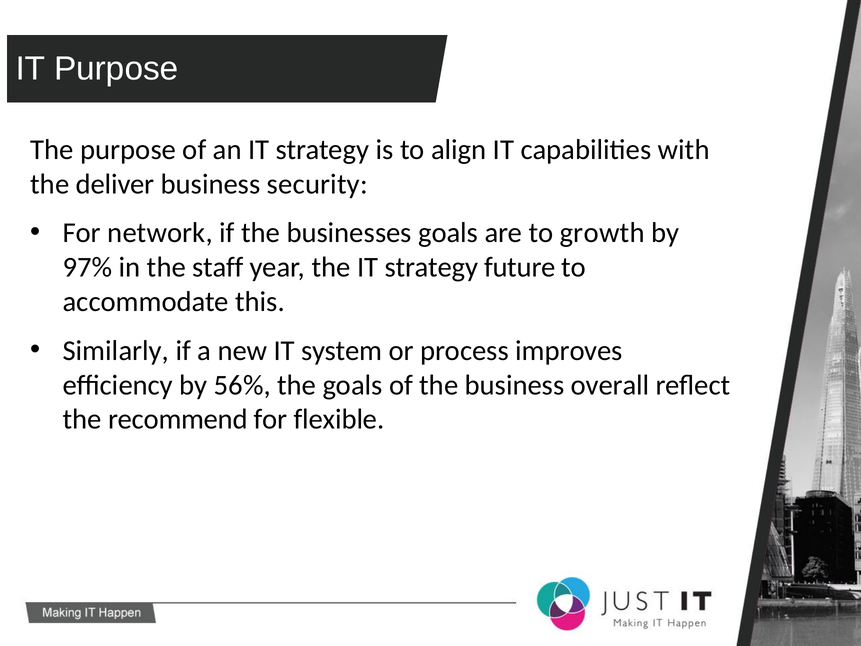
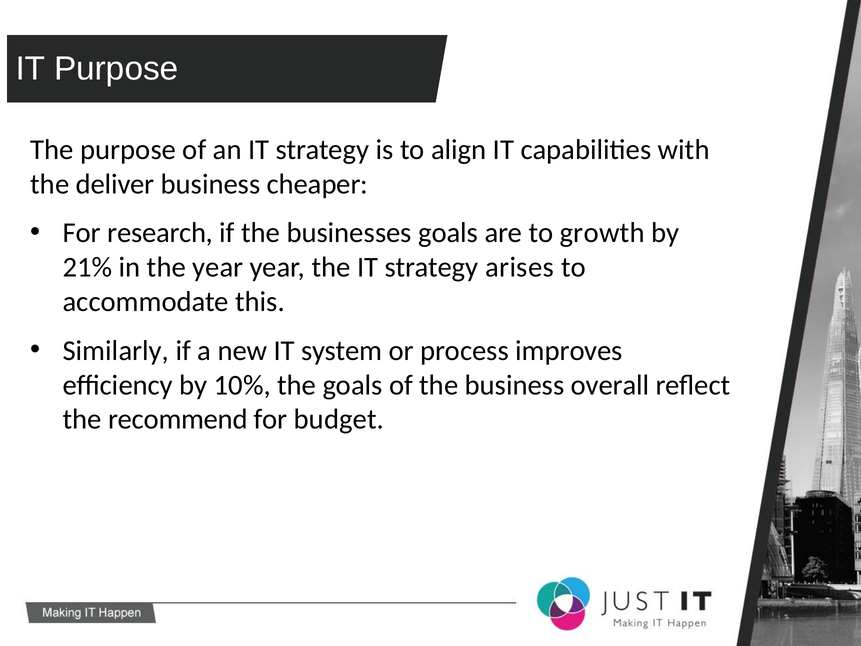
security: security -> cheaper (317, 184)
network: network -> research (160, 233)
97%: 97% -> 21% (88, 267)
the staff: staff -> year (218, 267)
future: future -> arises (520, 267)
56%: 56% -> 10% (242, 385)
flexible: flexible -> budget (339, 419)
